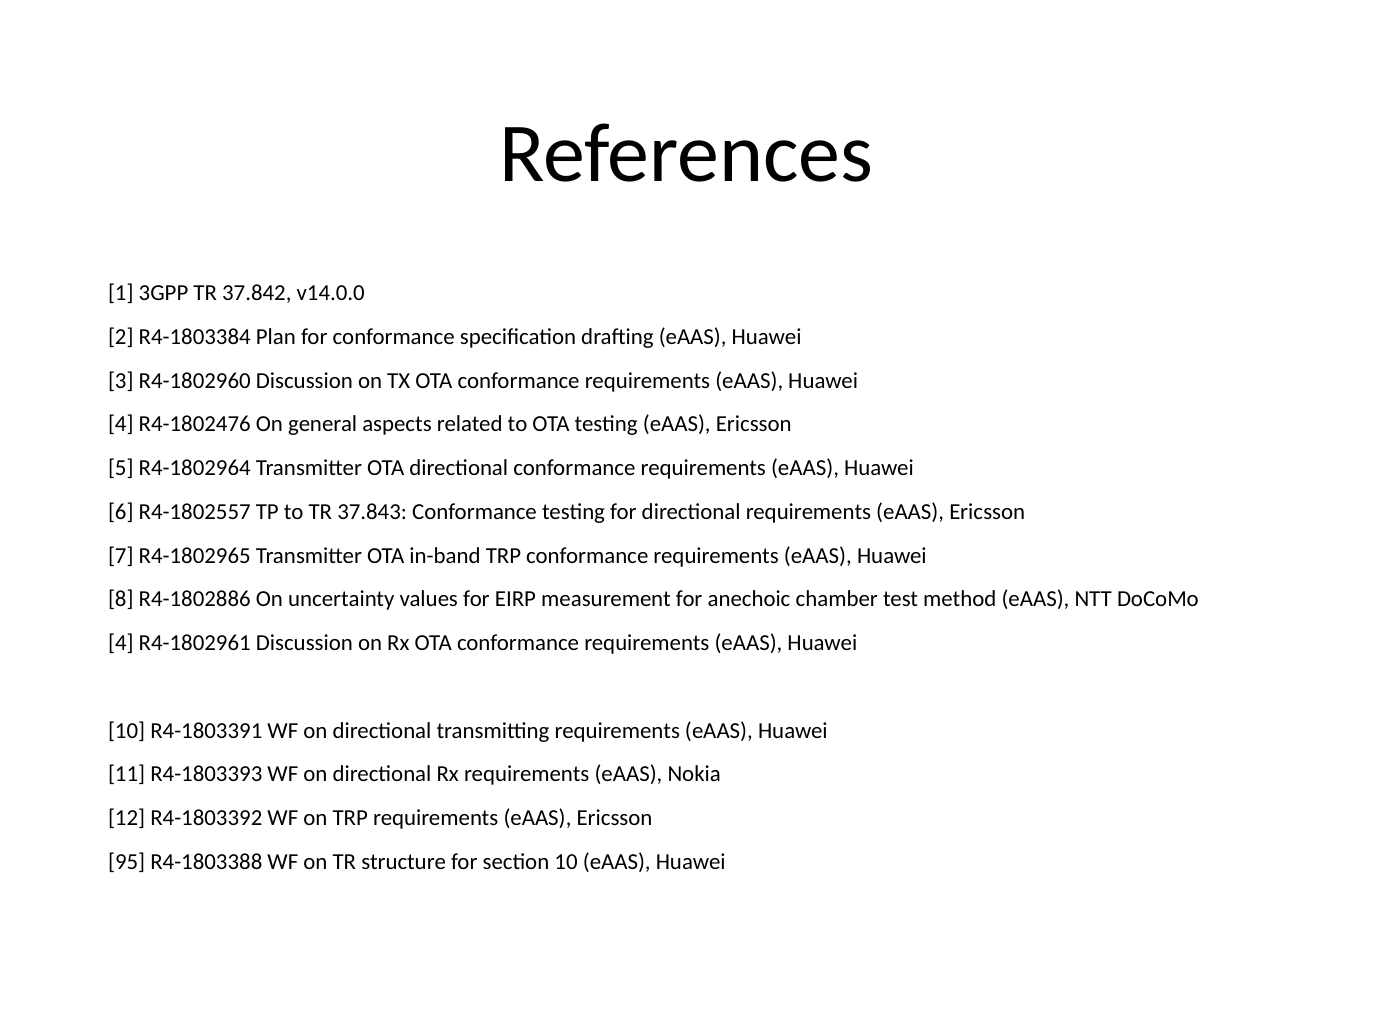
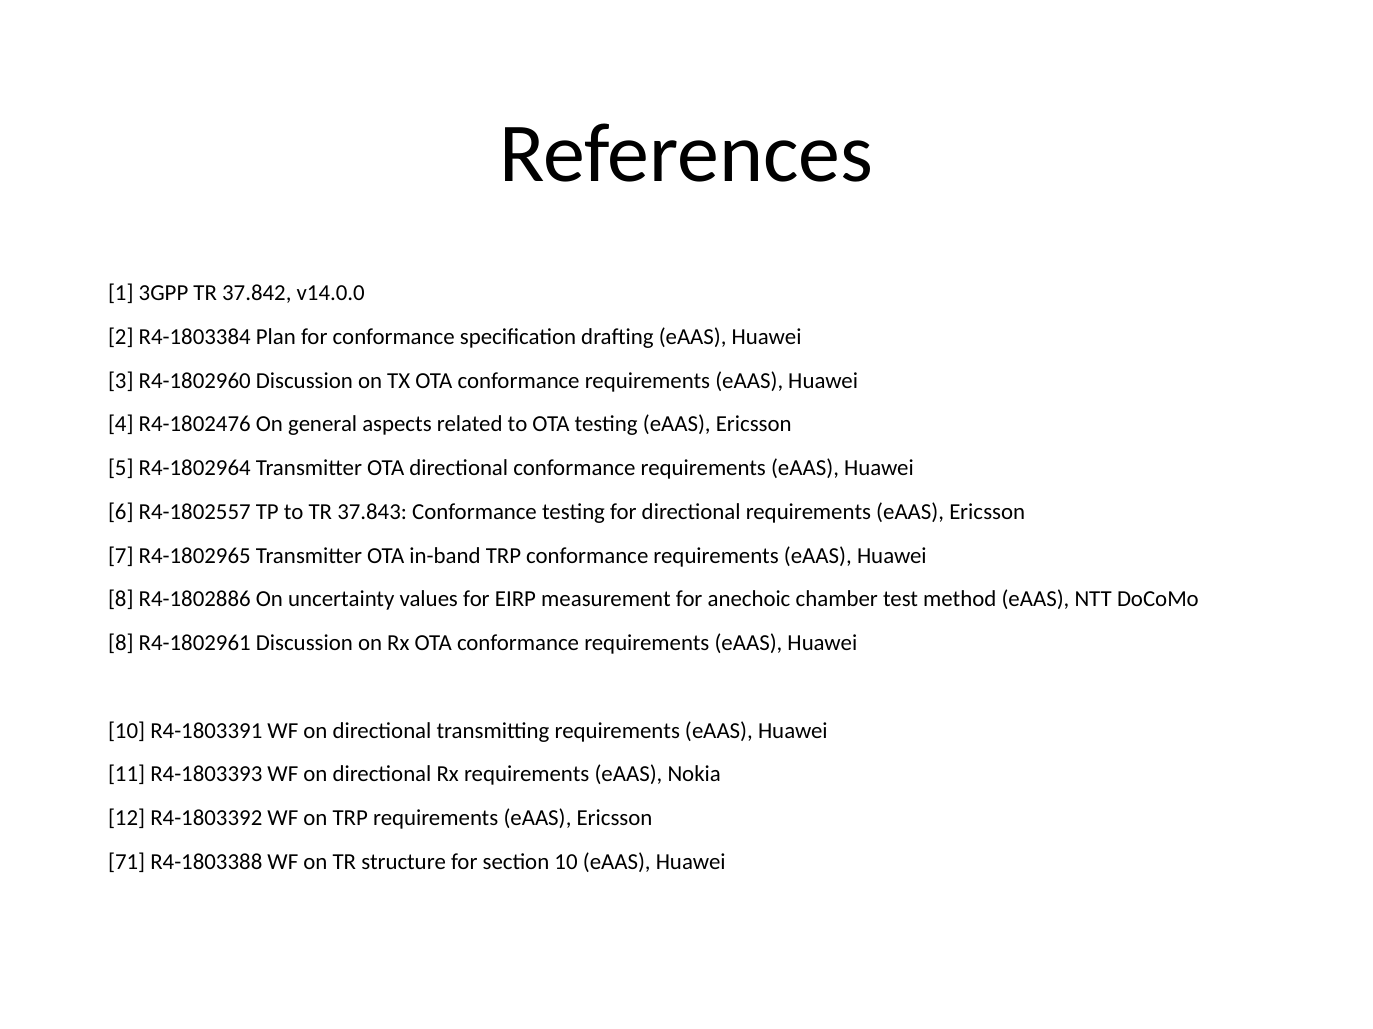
4: 4 -> 8 (121, 643)
95: 95 -> 71 (127, 862)
